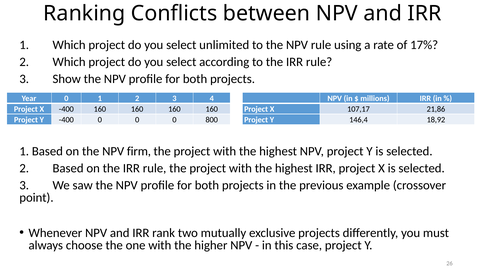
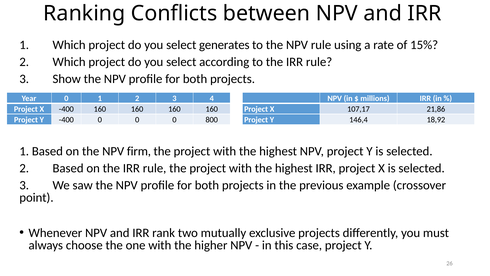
unlimited: unlimited -> generates (224, 45)
17%: 17% -> 15% (424, 45)
